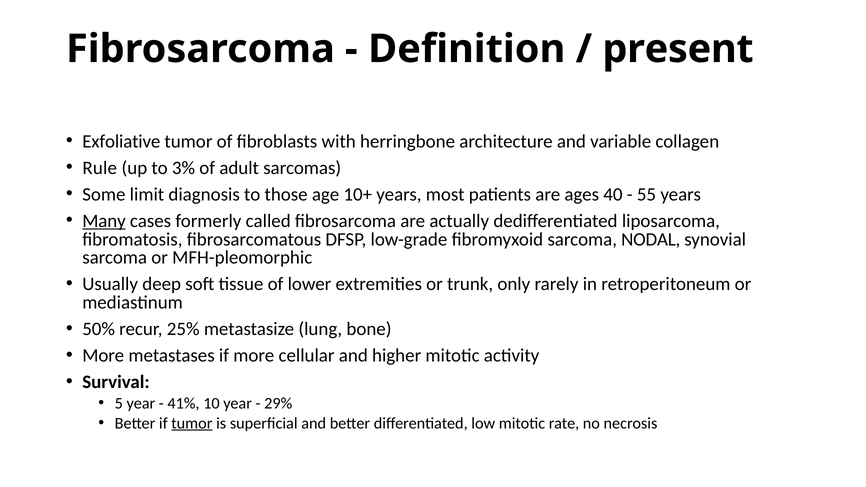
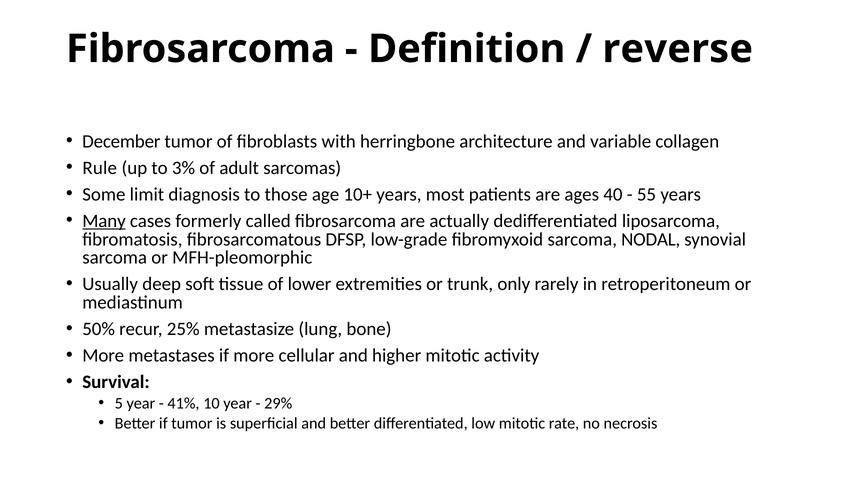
present: present -> reverse (678, 49)
Exfoliative: Exfoliative -> December (121, 141)
tumor underline: present -> none (192, 423)
